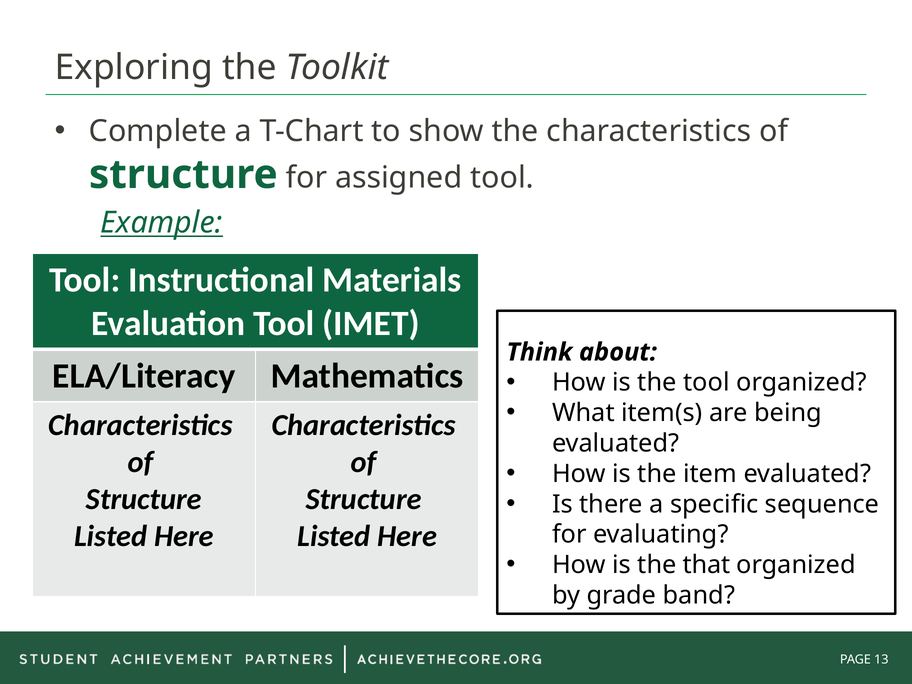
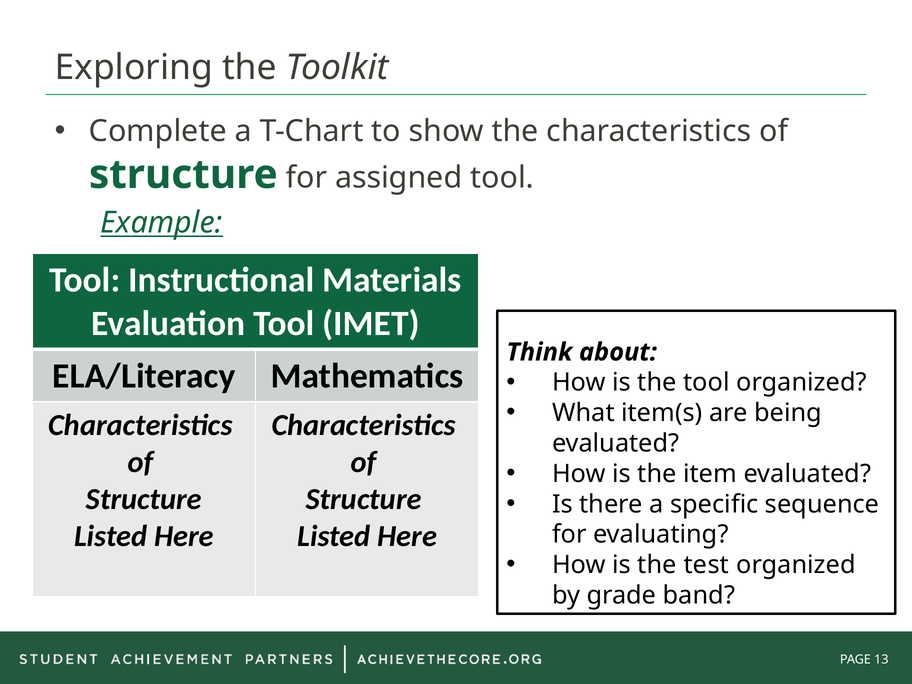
that: that -> test (706, 565)
